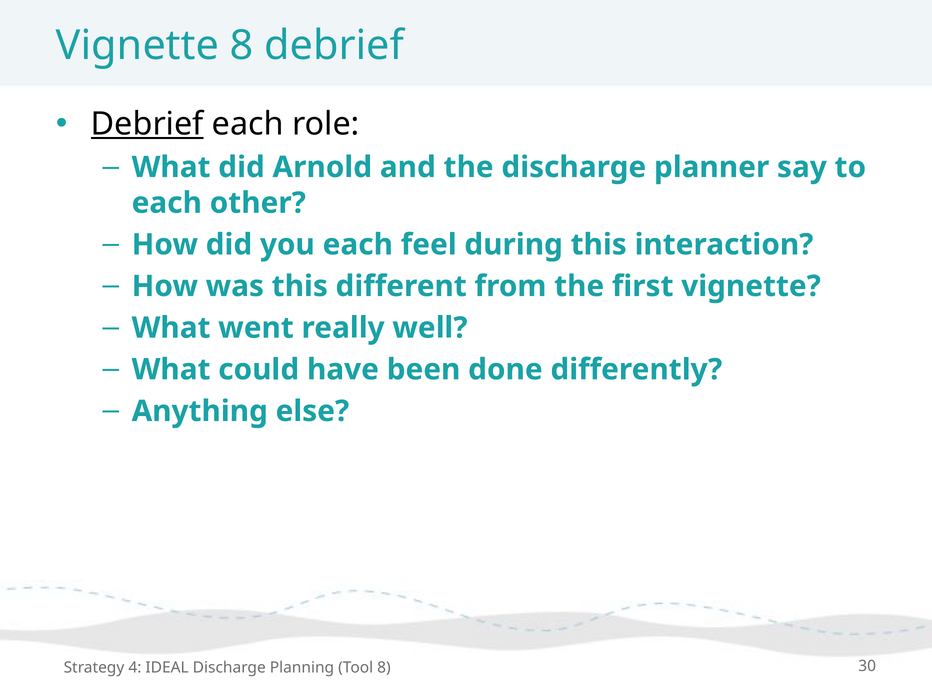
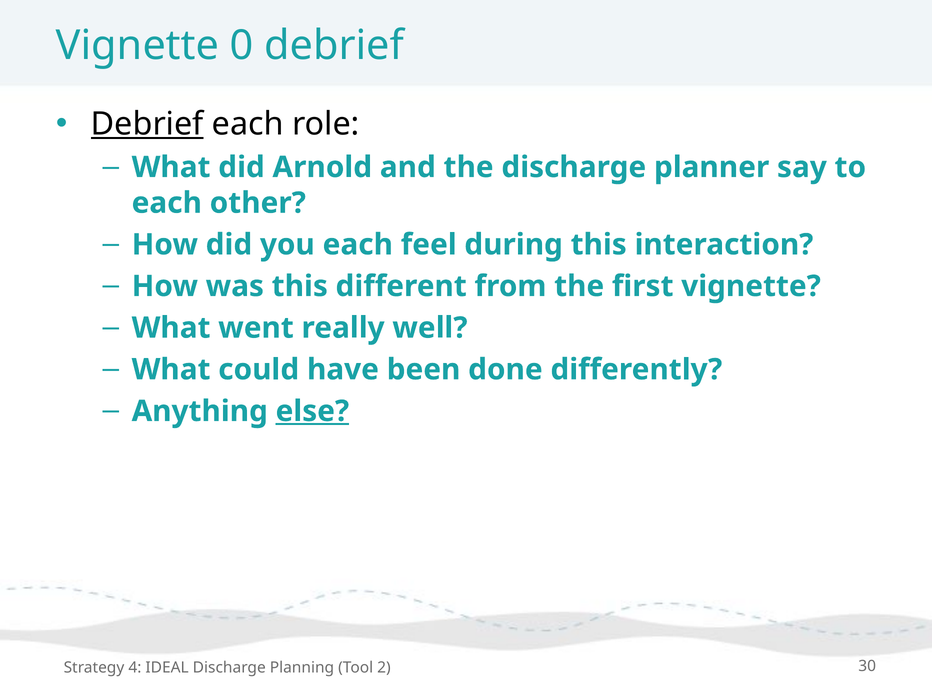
Vignette 8: 8 -> 0 (242, 46)
else underline: none -> present (312, 411)
Tool 8: 8 -> 2 (384, 668)
